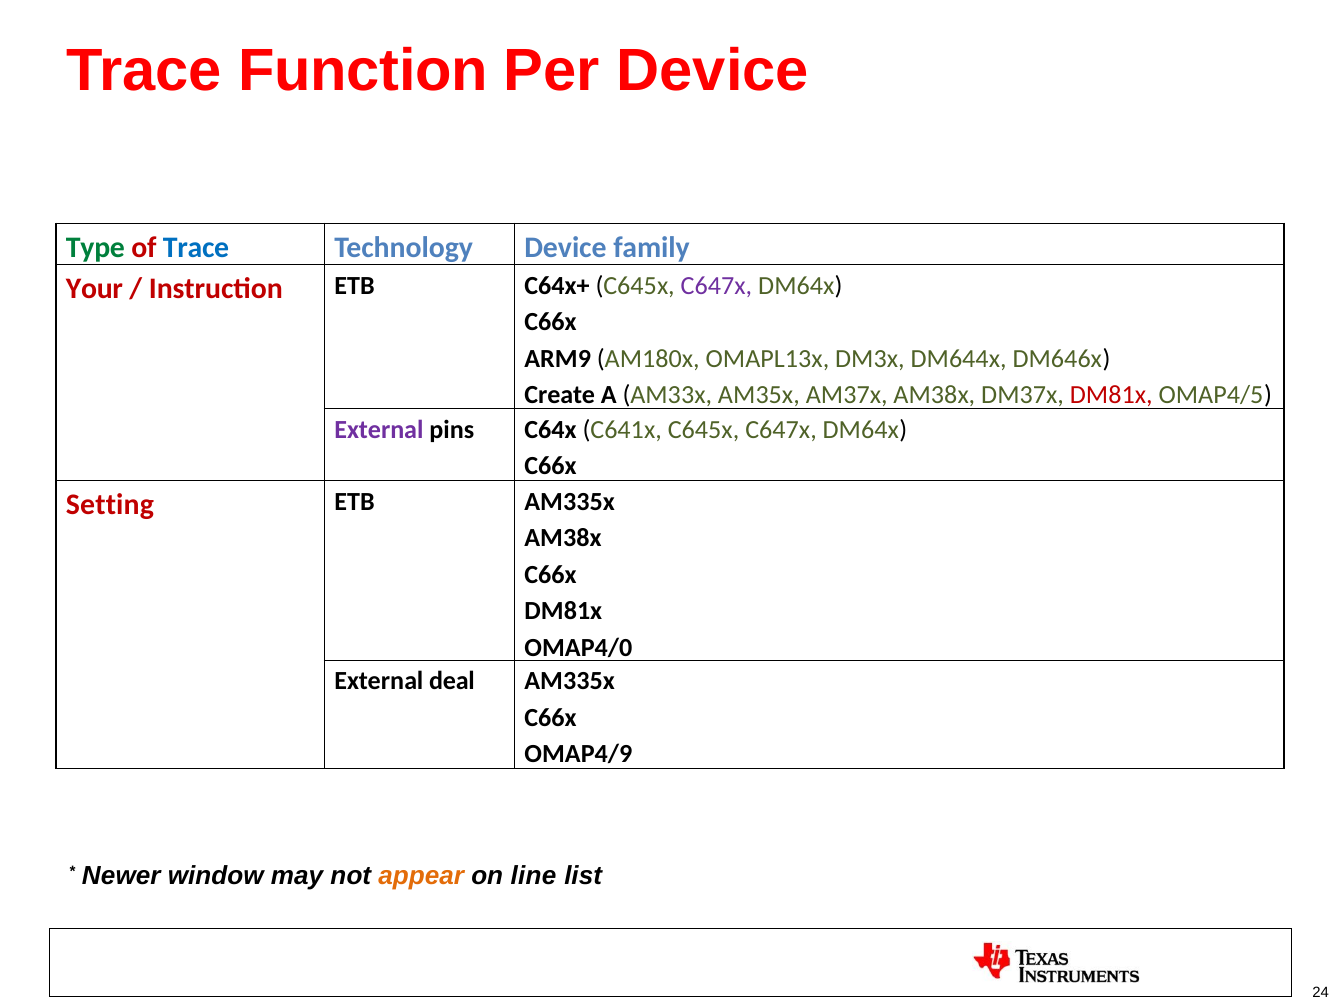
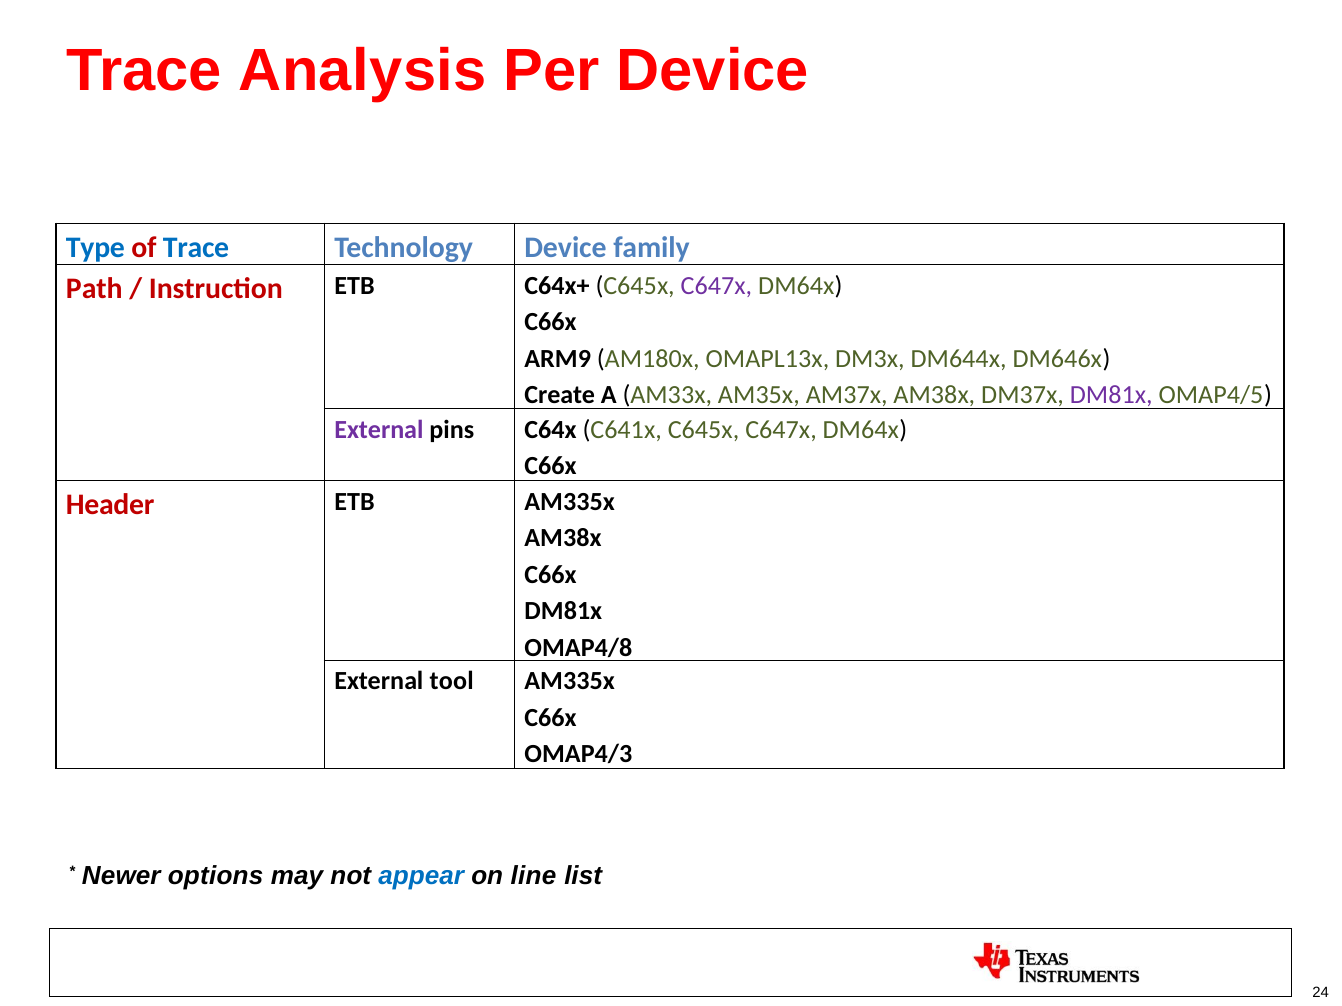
Function: Function -> Analysis (363, 71)
Type colour: green -> blue (95, 248)
Your: Your -> Path (94, 289)
DM81x colour: red -> purple (1111, 395)
Setting: Setting -> Header (110, 505)
OMAP4/0: OMAP4/0 -> OMAP4/8 (578, 648)
deal: deal -> tool (452, 682)
OMAP4/9: OMAP4/9 -> OMAP4/3 (578, 755)
window: window -> options (216, 877)
appear colour: orange -> blue (421, 877)
